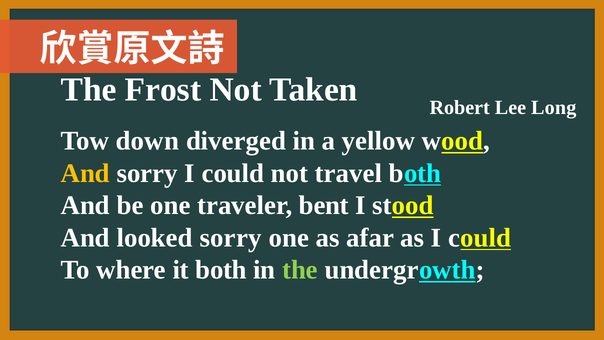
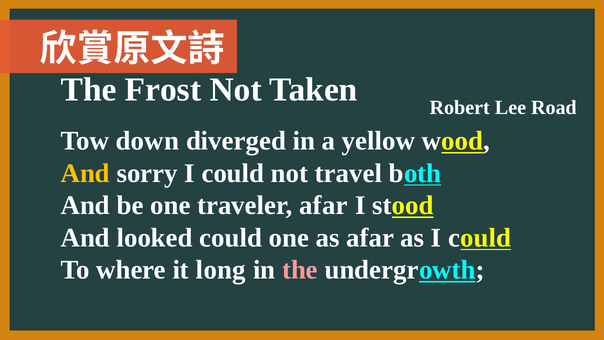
Long: Long -> Road (554, 108)
traveler bent: bent -> afar (324, 205)
looked sorry: sorry -> could (231, 238)
it both: both -> long (221, 270)
the colour: light green -> pink (300, 270)
